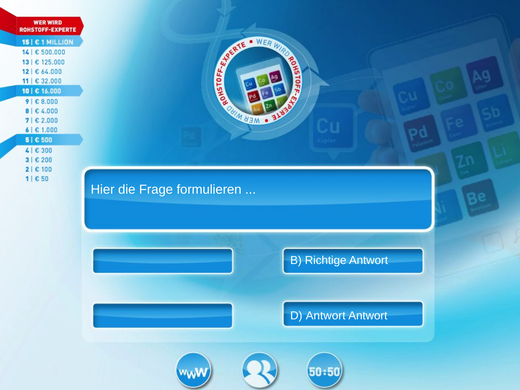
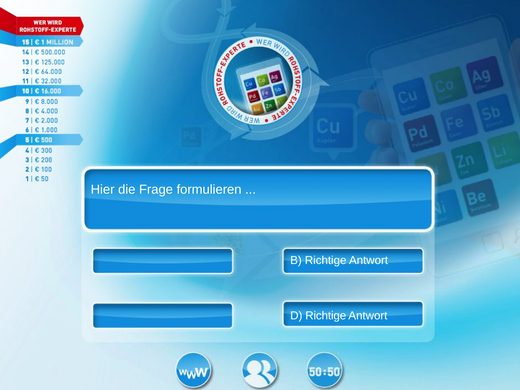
D Antwort: Antwort -> Richtige (326, 316)
